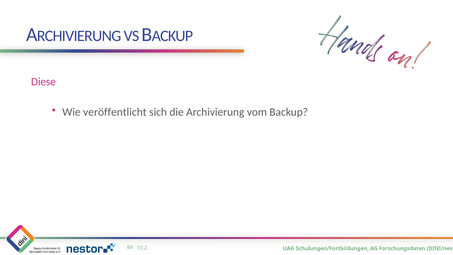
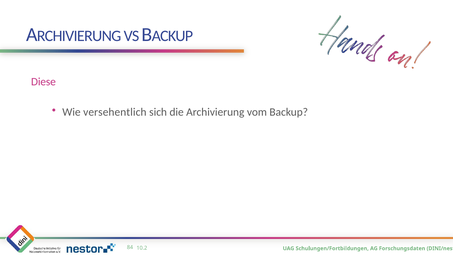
veröffentlicht: veröffentlicht -> versehentlich (115, 112)
